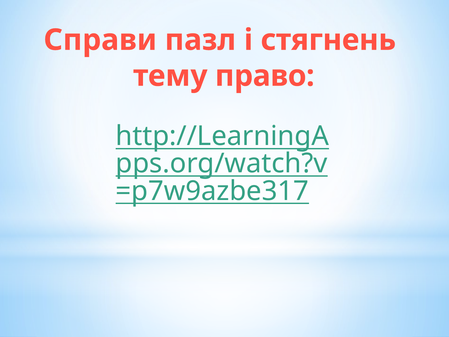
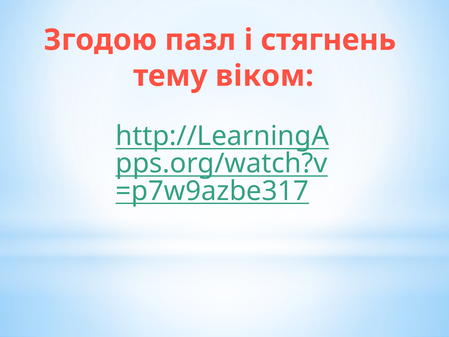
Справи: Справи -> Згодою (100, 40)
право: право -> віком (264, 76)
